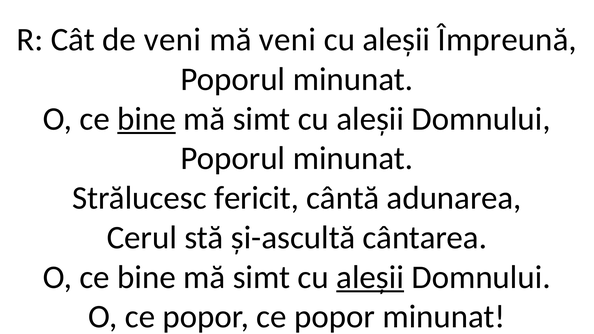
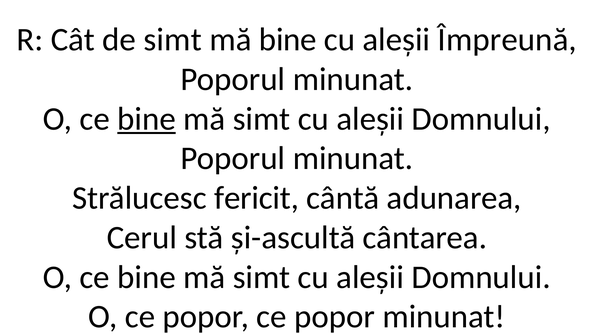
de veni: veni -> simt (173, 40)
mă veni: veni -> bine (288, 40)
aleșii underline: present -> none (370, 277)
